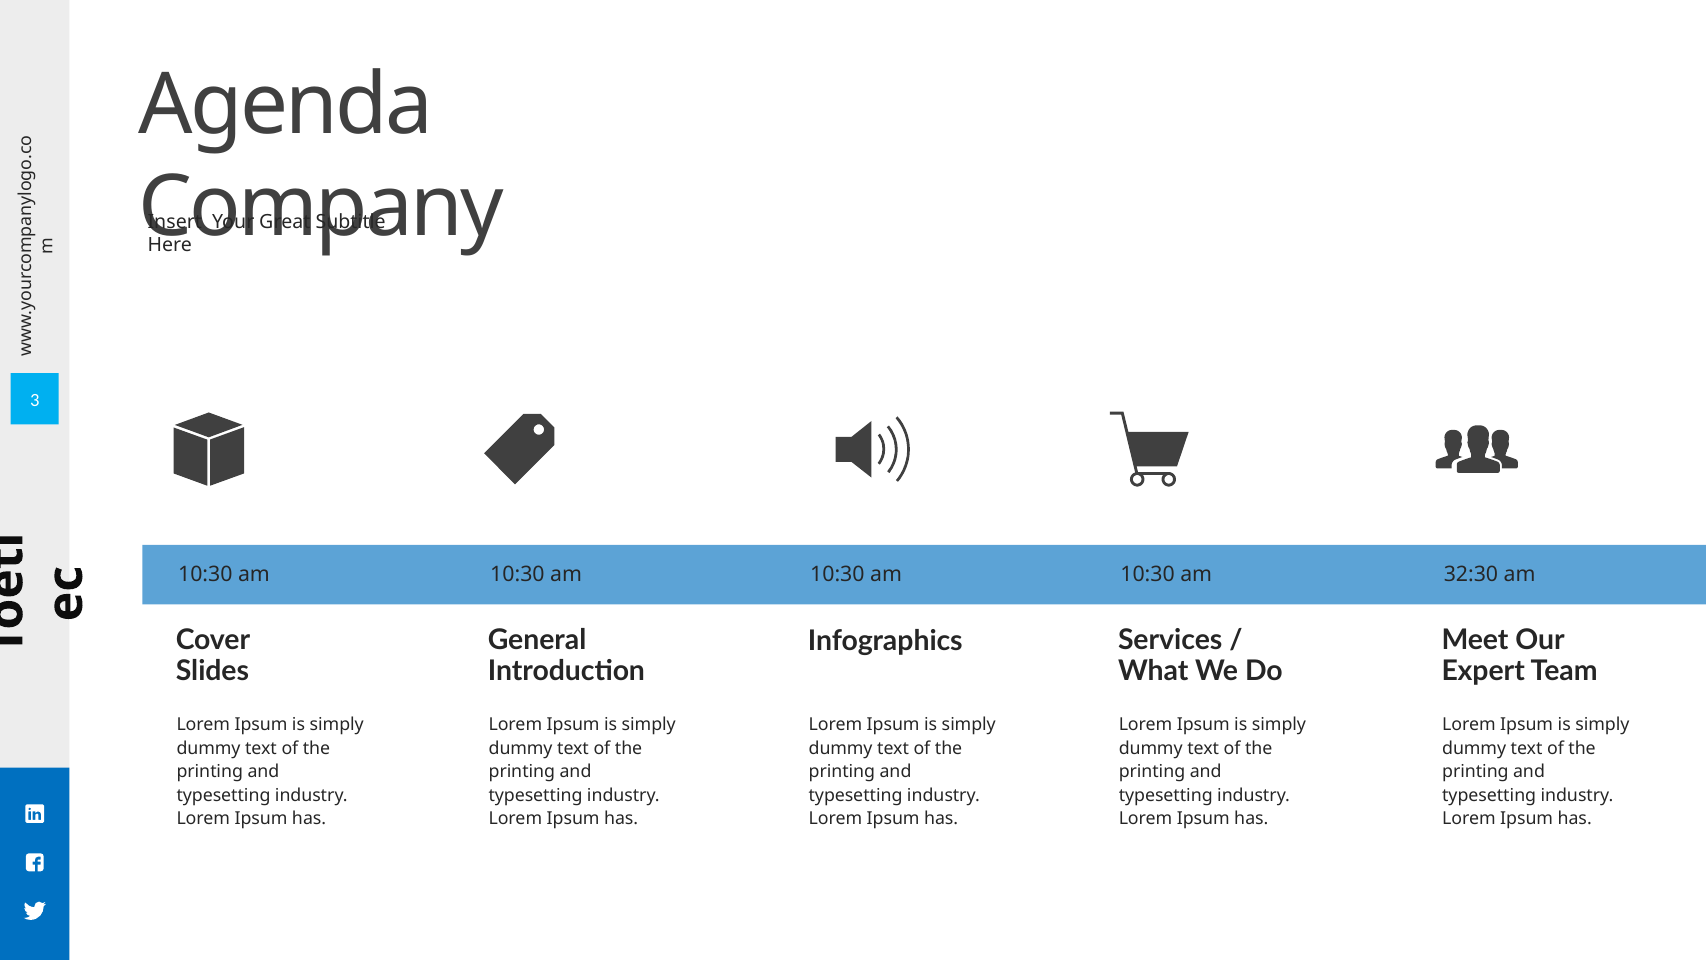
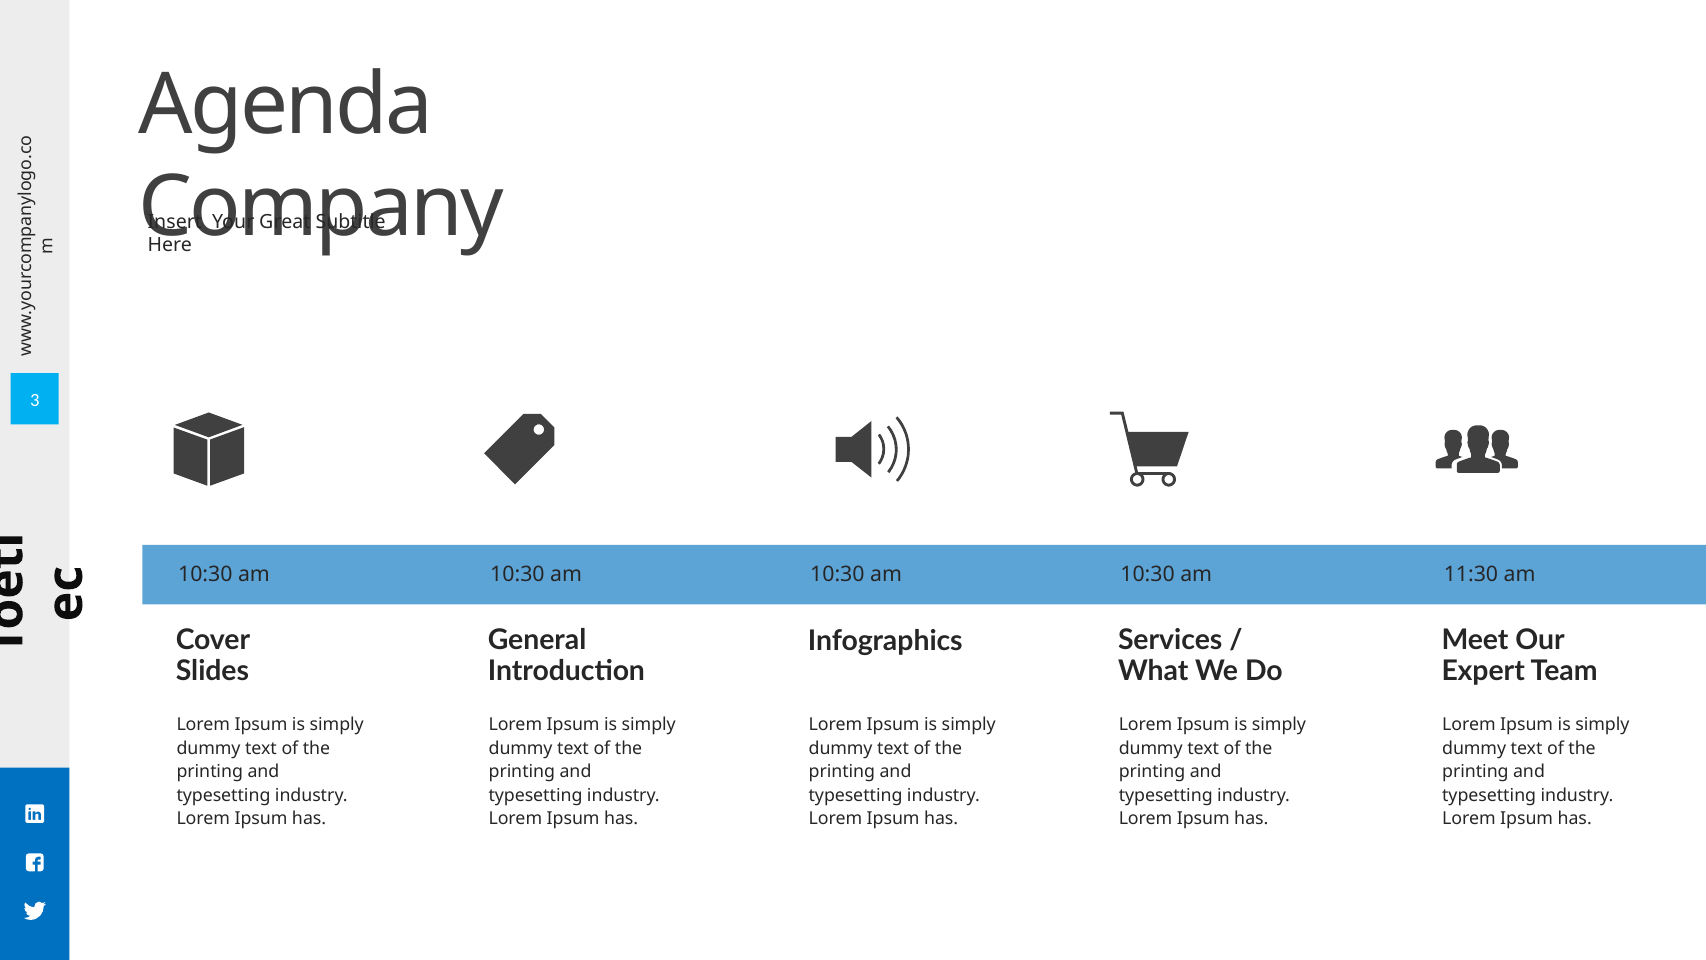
32:30: 32:30 -> 11:30 (1471, 574)
